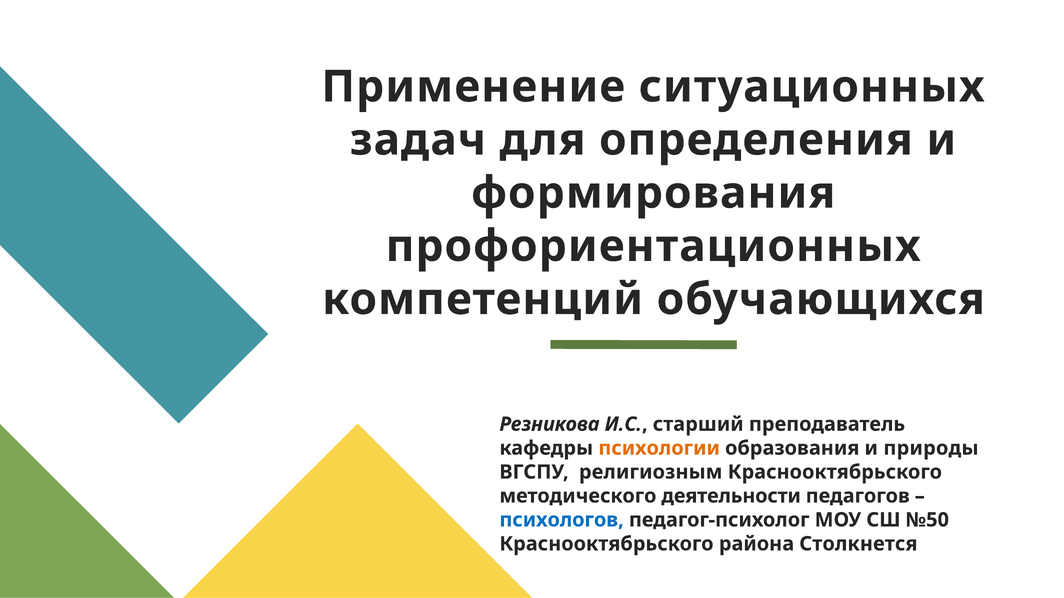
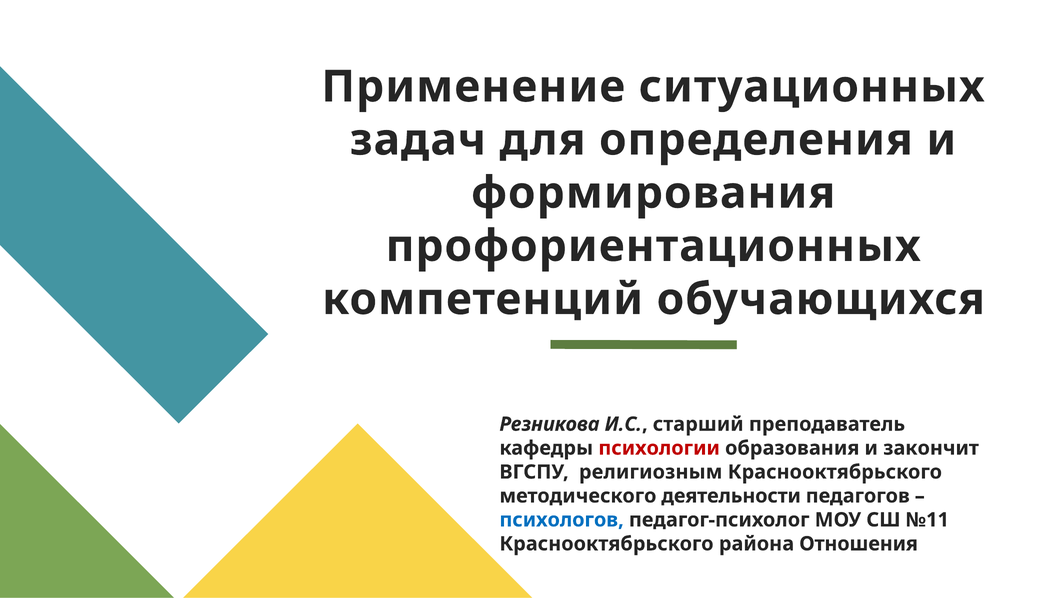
психологии colour: orange -> red (659, 448)
природы: природы -> закончит (931, 448)
№50: №50 -> №11 (927, 520)
Столкнется: Столкнется -> Отношения (859, 544)
